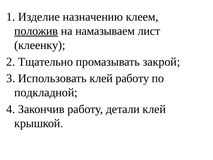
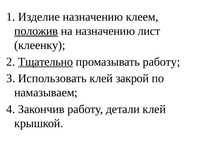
на намазываем: намазываем -> назначению (105, 31)
Тщательно underline: none -> present (46, 62)
промазывать закрой: закрой -> работу (161, 62)
клей работу: работу -> закрой (132, 78)
подкладной: подкладной -> намазываем (46, 92)
